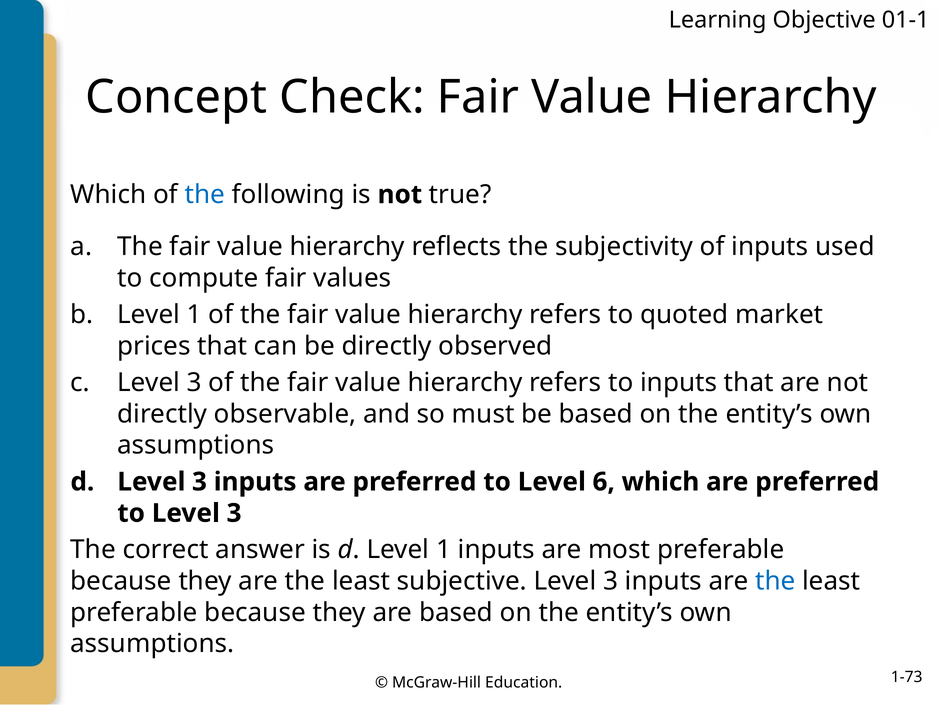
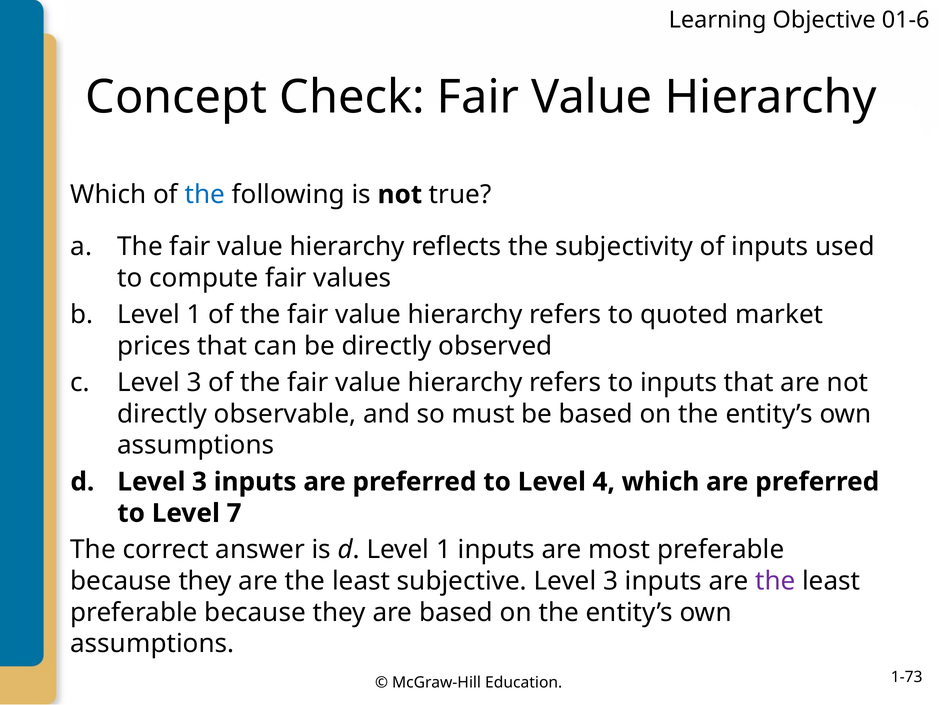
01-1: 01-1 -> 01-6 (906, 20)
6: 6 -> 4 (604, 481)
to Level 3: 3 -> 7 (234, 513)
the colour: blue -> purple (775, 580)
